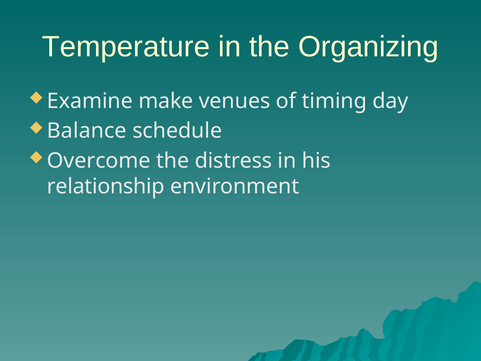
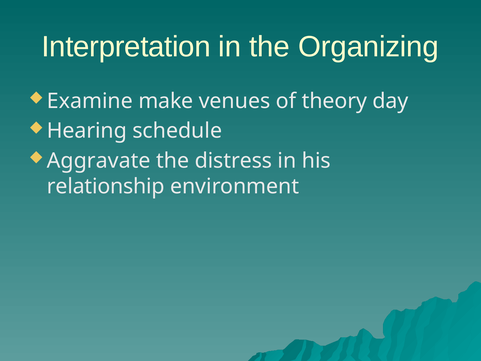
Temperature: Temperature -> Interpretation (126, 47)
timing: timing -> theory (334, 101)
Balance: Balance -> Hearing (87, 131)
Overcome: Overcome -> Aggravate (99, 161)
